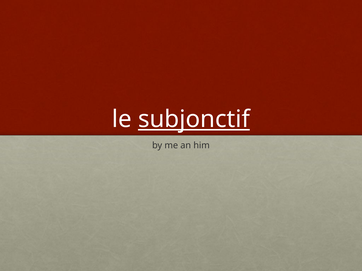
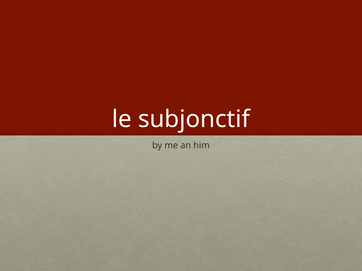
subjonctif underline: present -> none (194, 120)
